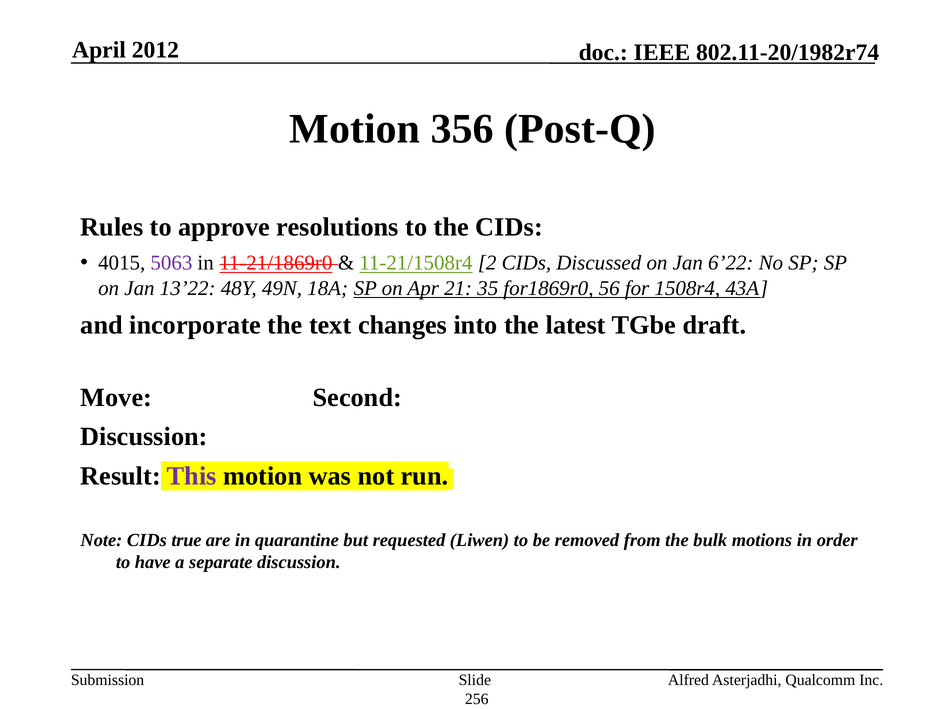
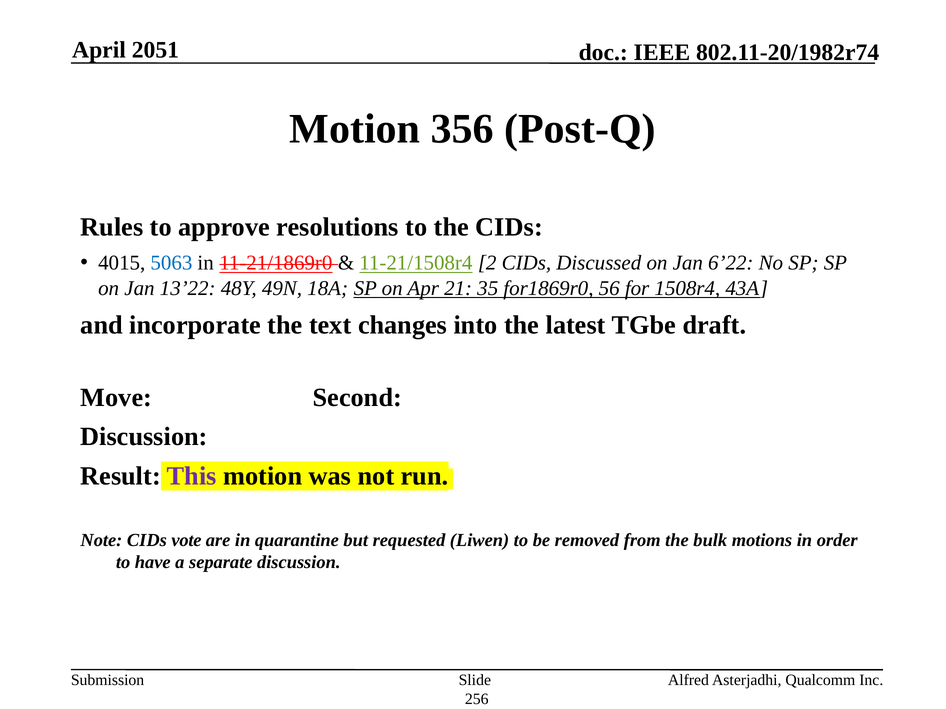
2012: 2012 -> 2051 (155, 50)
5063 colour: purple -> blue (171, 263)
true: true -> vote (186, 541)
